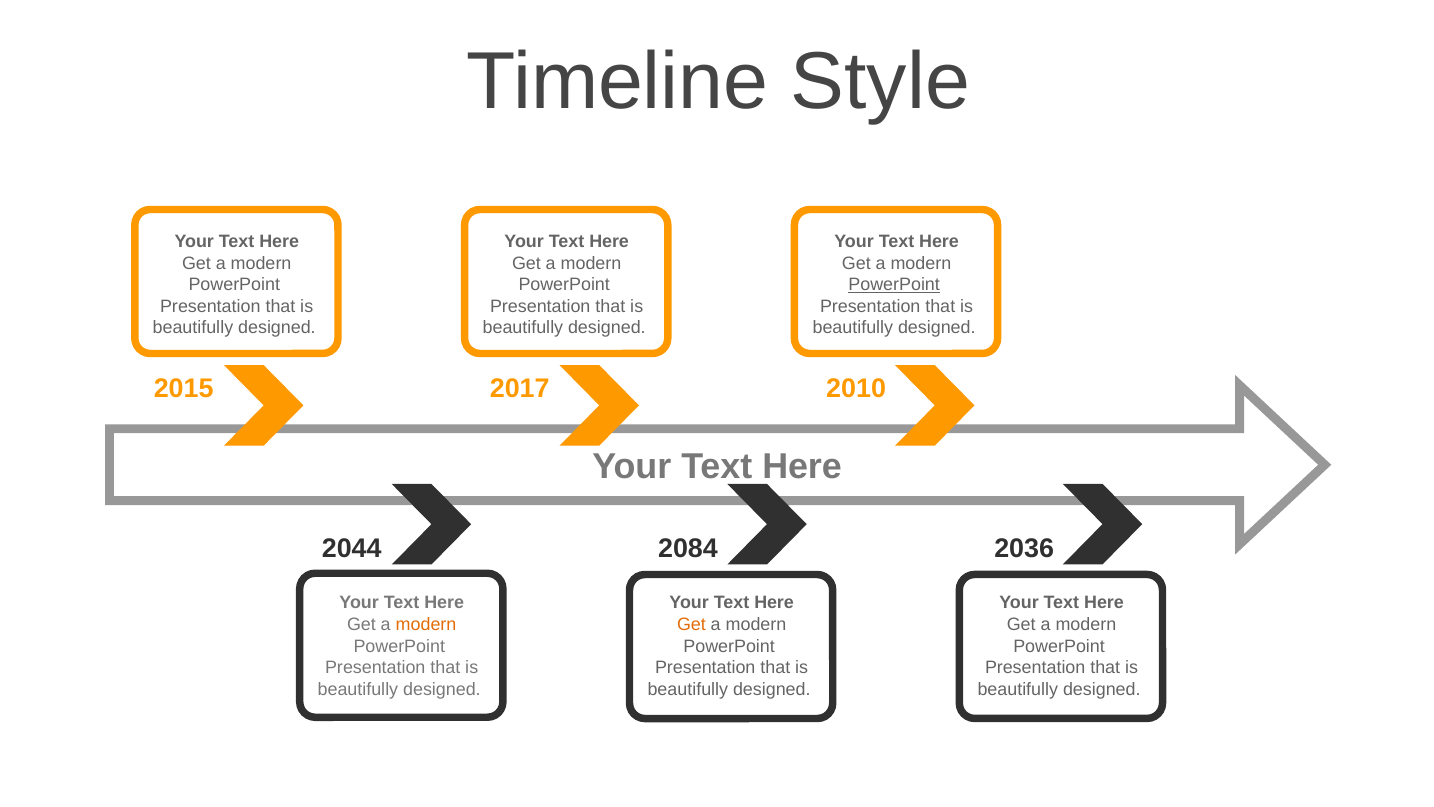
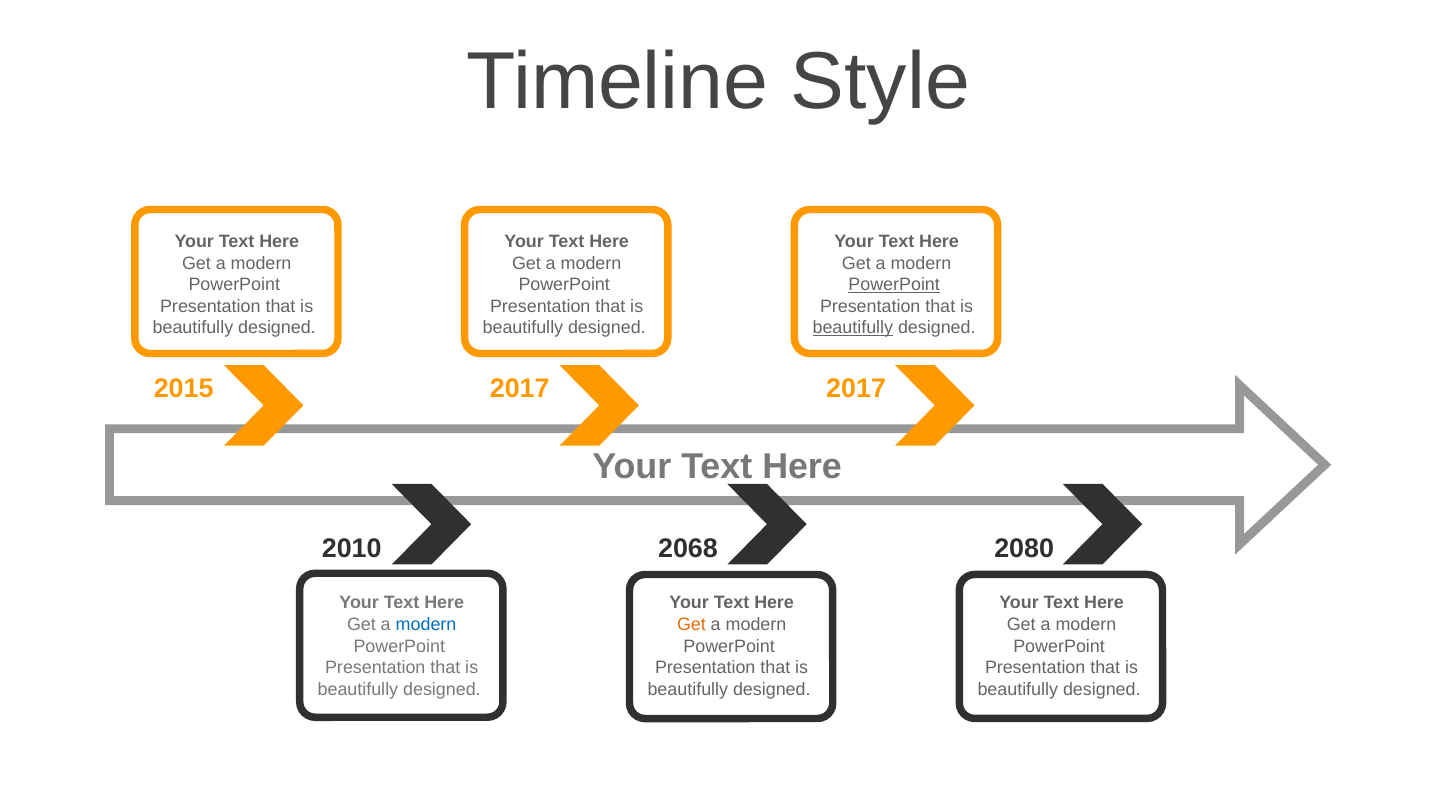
beautifully underline: none -> present (853, 328)
2010: 2010 -> 2017 (856, 388)
2036: 2036 -> 2080 (1024, 548)
2044: 2044 -> 2010 (352, 548)
2084: 2084 -> 2068 (688, 548)
modern colour: orange -> blue (426, 625)
